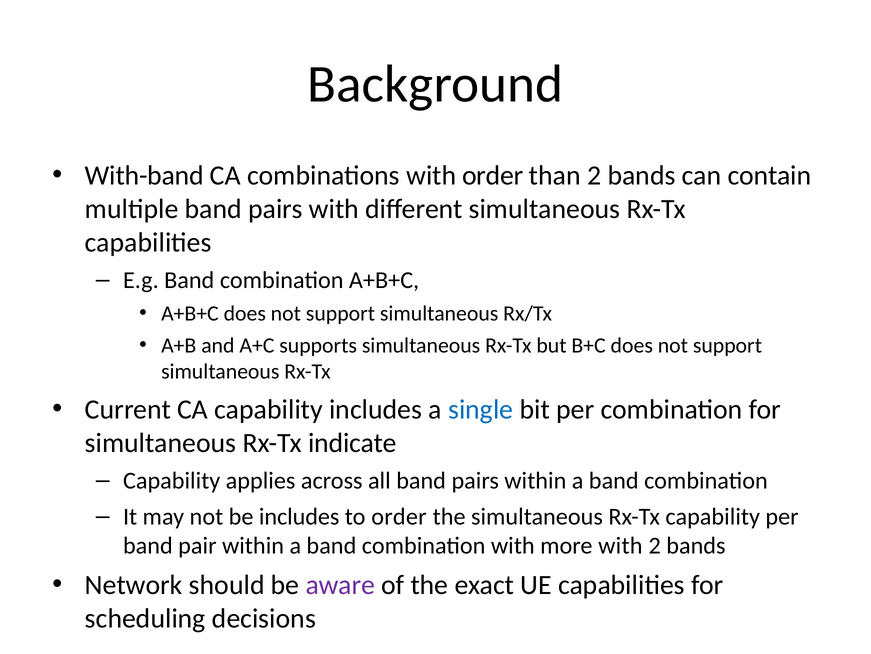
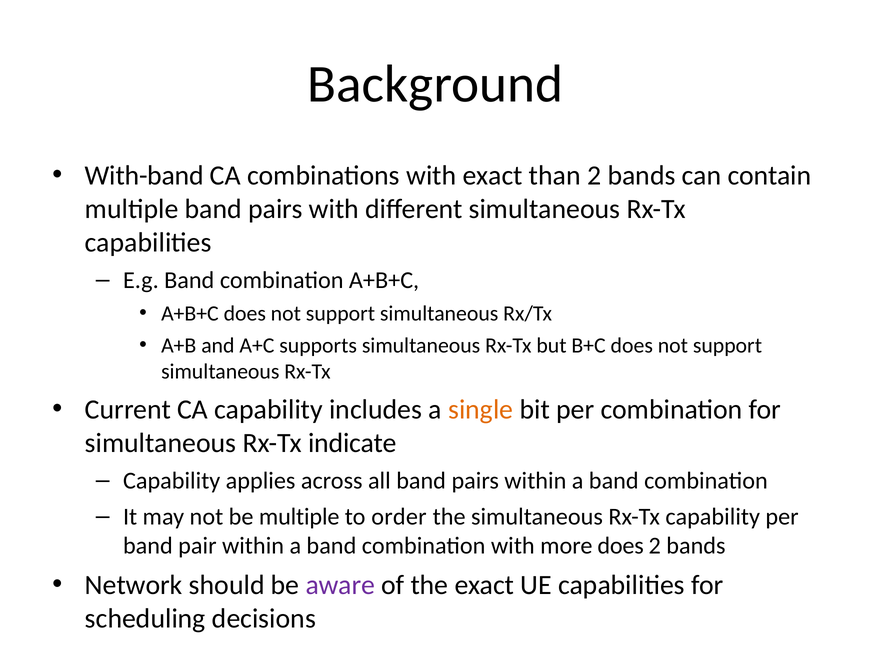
with order: order -> exact (493, 175)
single colour: blue -> orange (481, 409)
be includes: includes -> multiple (299, 516)
more with: with -> does (621, 545)
